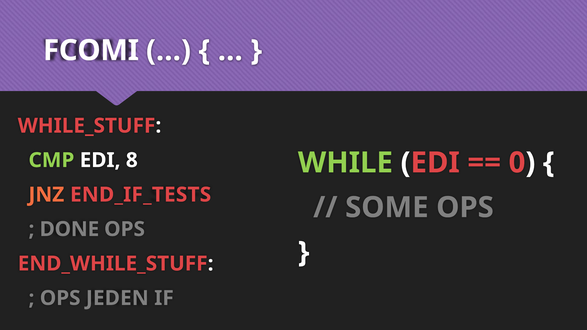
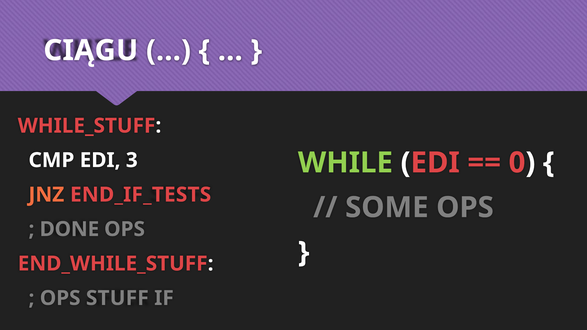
FCOMI: FCOMI -> CIĄGU (91, 50)
CMP colour: light green -> white (51, 160)
8: 8 -> 3 (132, 160)
JEDEN: JEDEN -> STUFF (117, 298)
